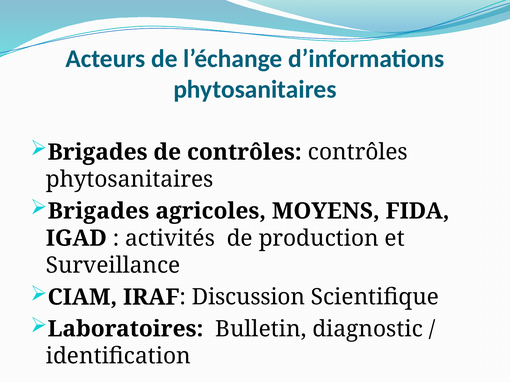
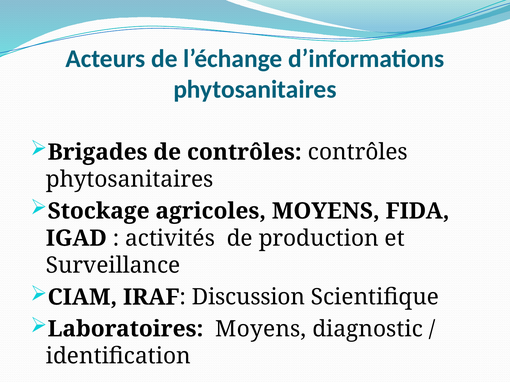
Brigades: Brigades -> Stockage (99, 211)
Laboratoires Bulletin: Bulletin -> Moyens (261, 329)
